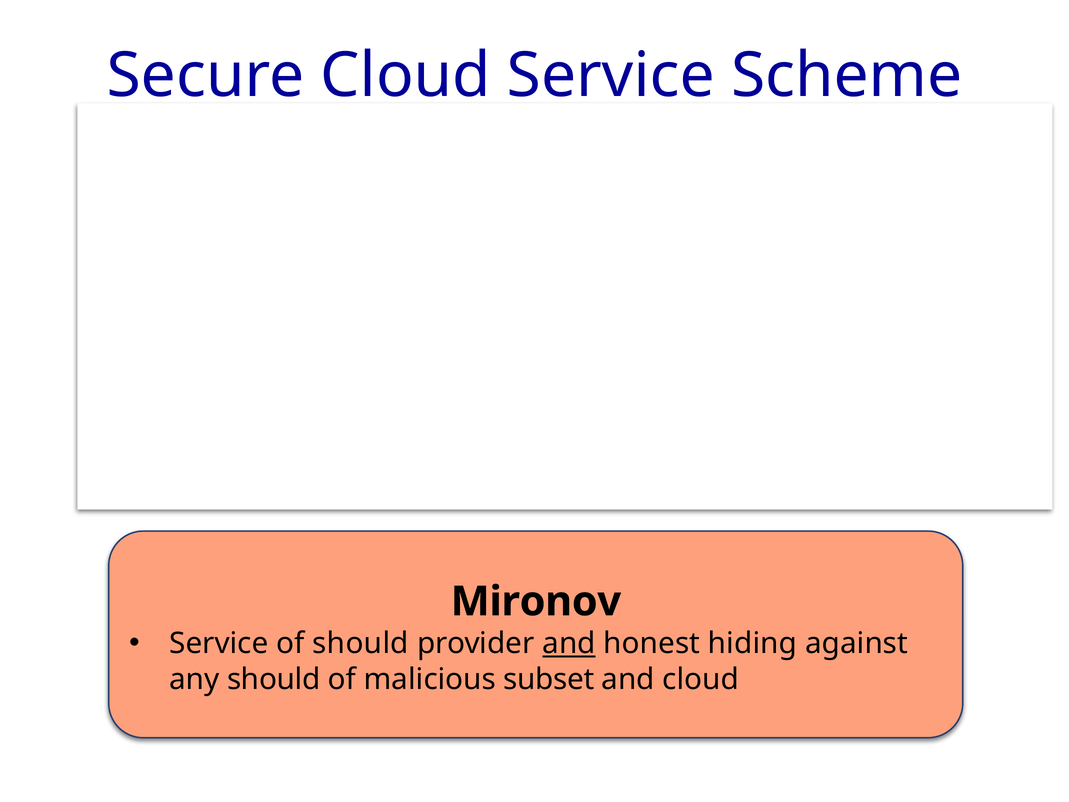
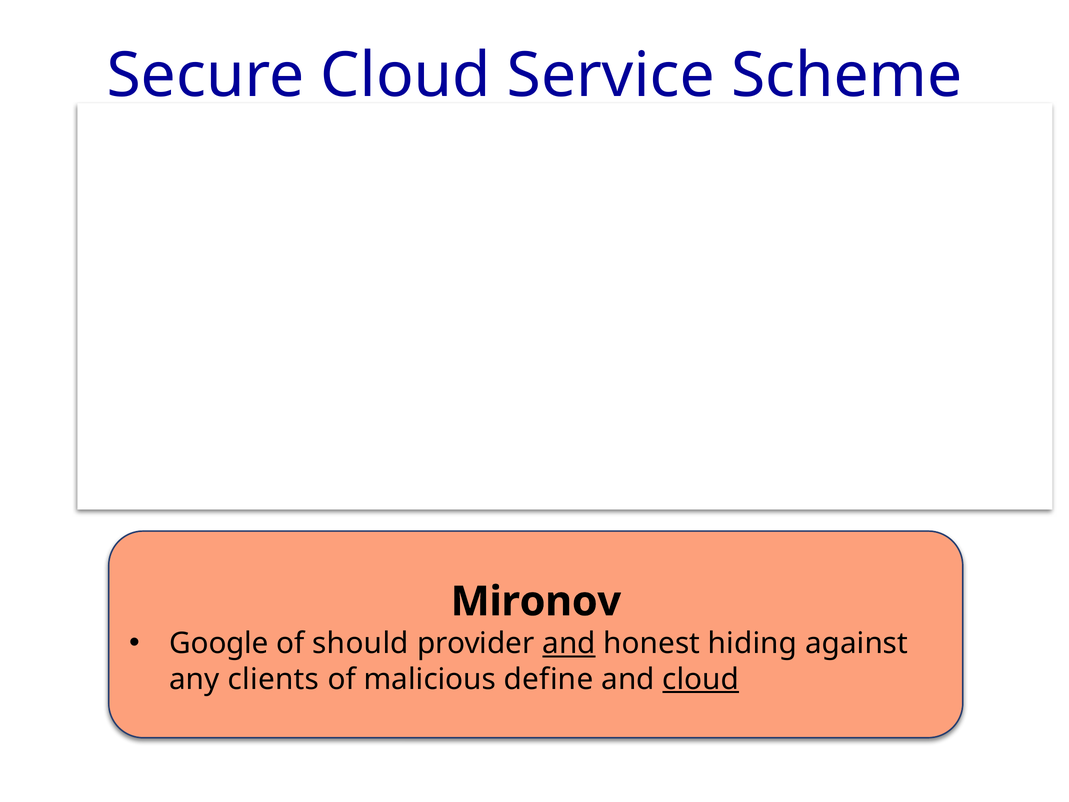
Service: Service -> Google (219, 643)
any should: should -> clients (273, 679)
subset: subset -> define (549, 679)
cloud underline: none -> present (701, 679)
